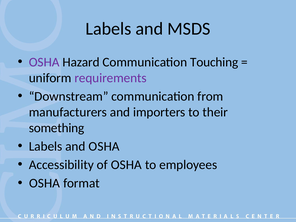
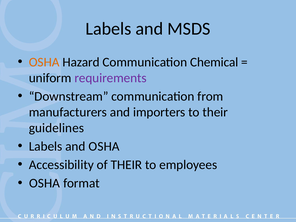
OSHA colour: purple -> orange (44, 62)
Touching: Touching -> Chemical (214, 62)
something: something -> guidelines (56, 128)
of OSHA: OSHA -> THEIR (126, 165)
